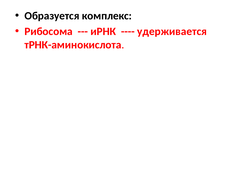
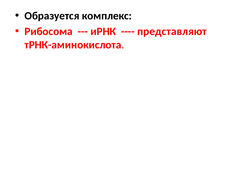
удерживается: удерживается -> представляют (172, 32)
